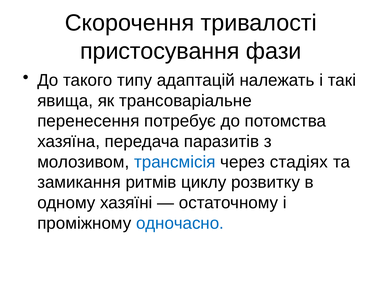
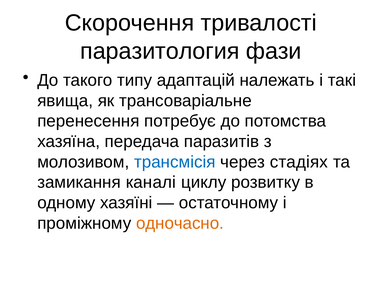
пристосування: пристосування -> паразитология (160, 51)
ритмів: ритмів -> каналі (151, 182)
одночасно colour: blue -> orange (180, 223)
